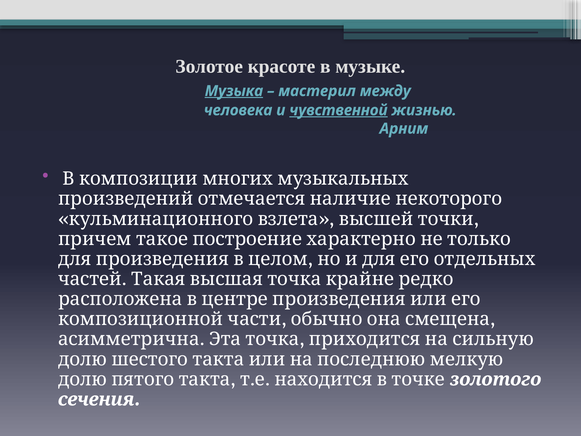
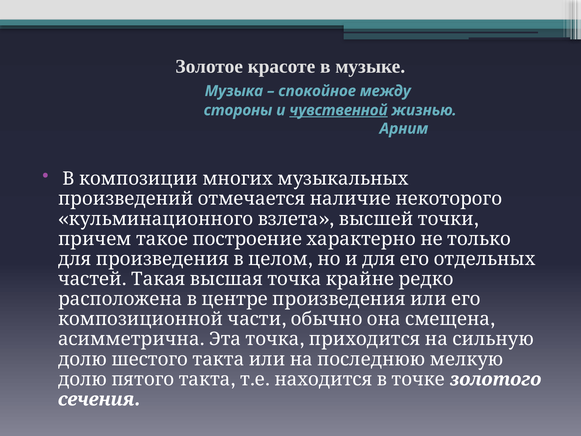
Музыка underline: present -> none (234, 91)
мастерил: мастерил -> спокойное (317, 91)
человека: человека -> стороны (238, 110)
